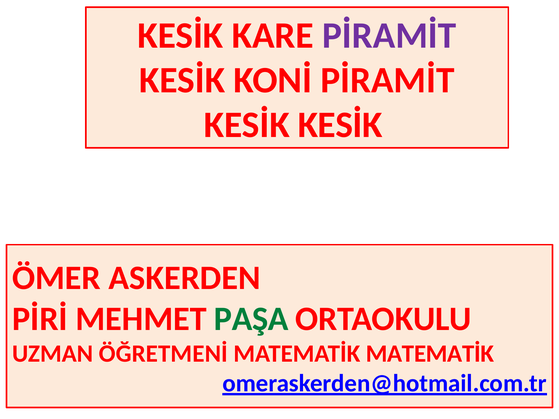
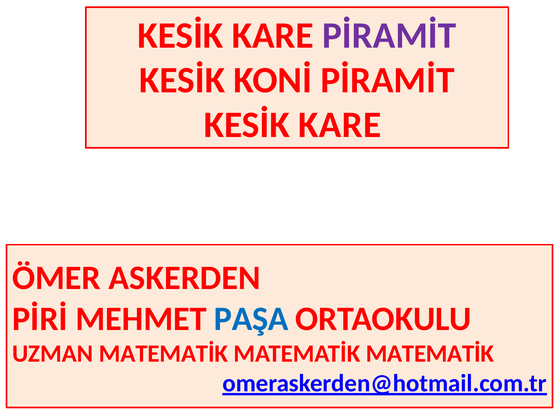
KESİK: KESİK -> KARE (340, 125)
PAŞA colour: green -> blue (251, 319)
UZMAN ÖĞRETMENİ: ÖĞRETMENİ -> MATEMATİK (164, 354)
